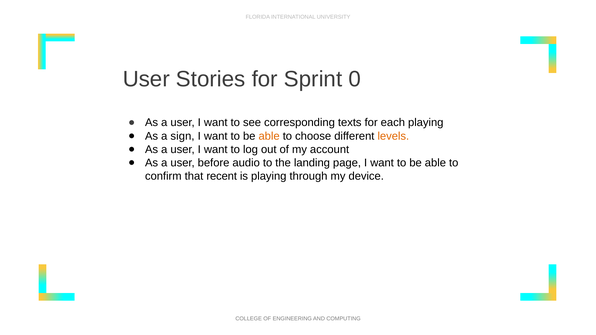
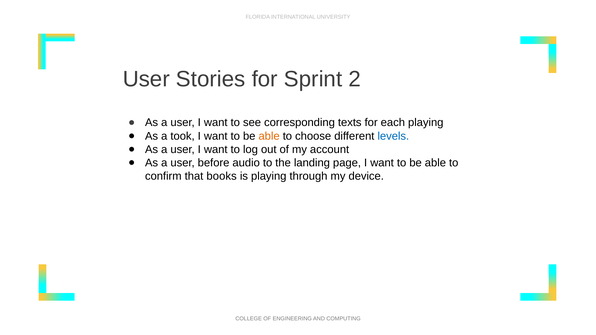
0: 0 -> 2 (355, 79)
sign: sign -> took (183, 136)
levels colour: orange -> blue (393, 136)
recent: recent -> books (222, 176)
